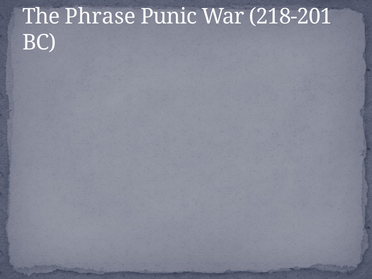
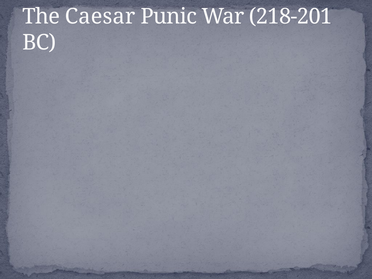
Phrase: Phrase -> Caesar (100, 16)
